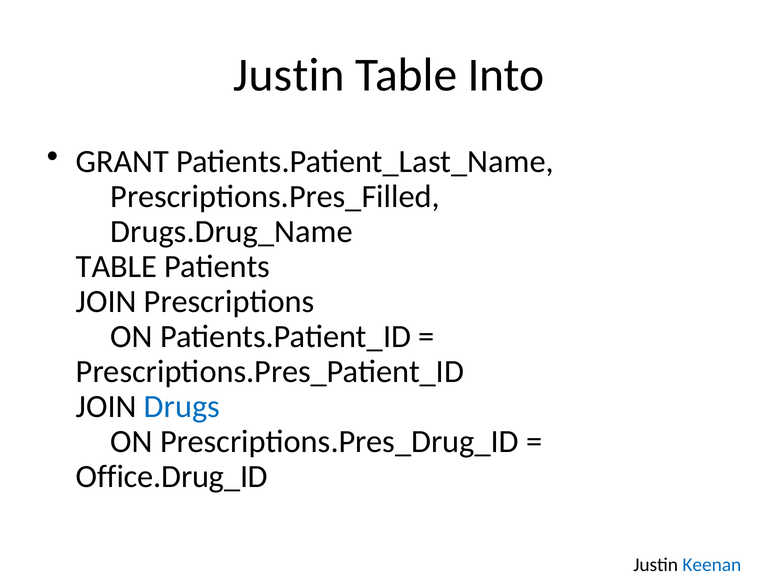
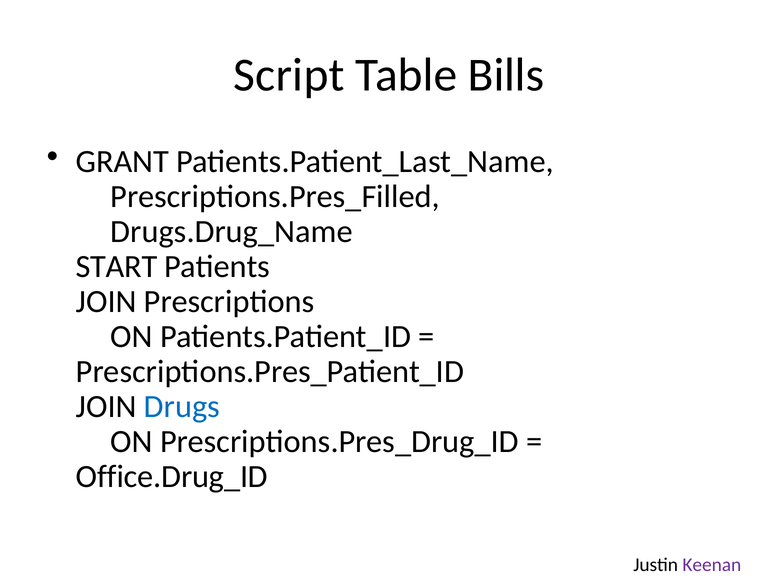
Justin: Justin -> Script (289, 75)
Into: Into -> Bills (506, 75)
TABLE: TABLE -> START (117, 267)
Keenan colour: blue -> purple (712, 566)
